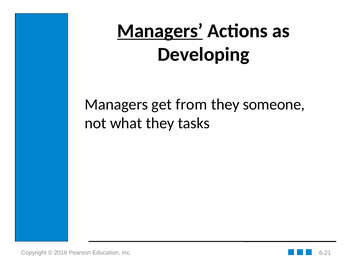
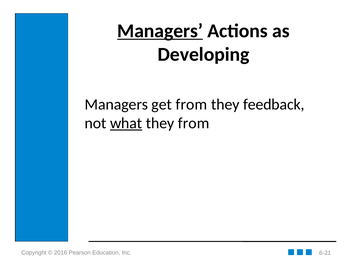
someone: someone -> feedback (274, 105)
what underline: none -> present (126, 124)
they tasks: tasks -> from (194, 124)
